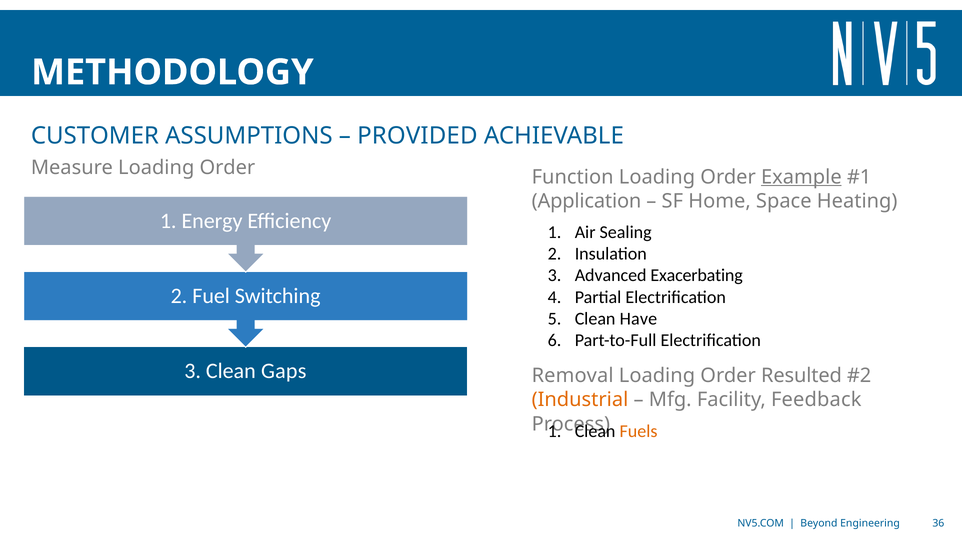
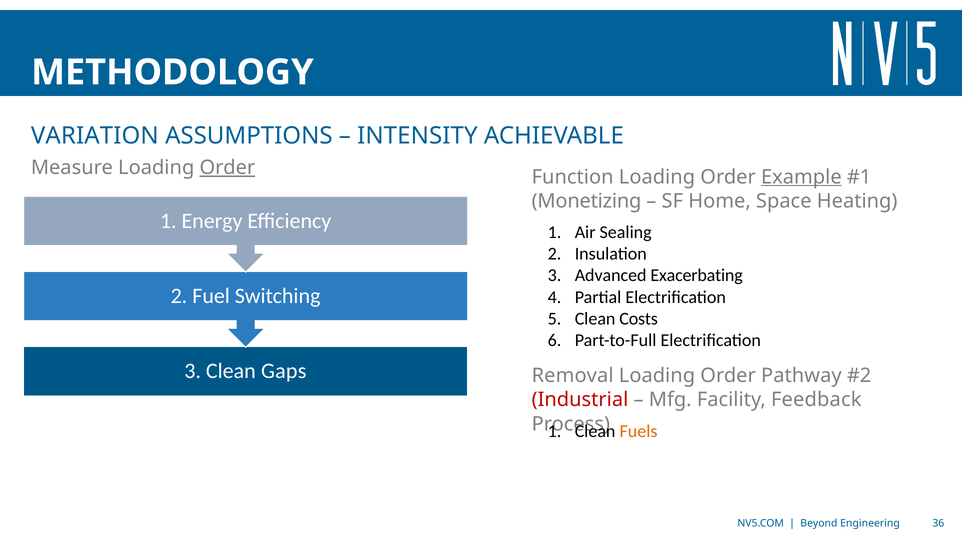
CUSTOMER: CUSTOMER -> VARIATION (95, 136)
PROVIDED: PROVIDED -> INTENSITY (417, 136)
Order underline: none -> present (227, 168)
Application: Application -> Monetizing (587, 201)
Have: Have -> Costs (639, 319)
Resulted: Resulted -> Pathway (801, 376)
Industrial colour: orange -> red (580, 400)
